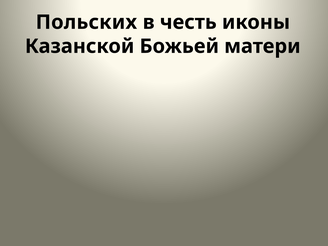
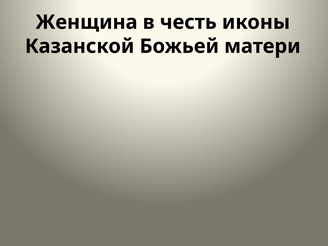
Польских: Польских -> Женщина (86, 22)
